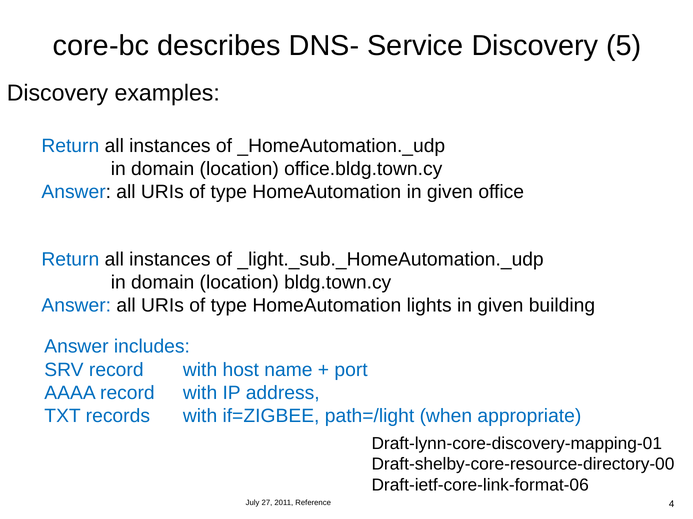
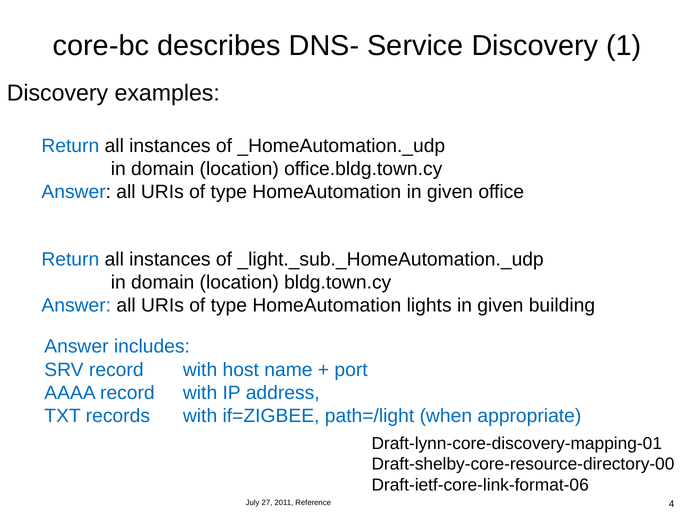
5: 5 -> 1 (624, 46)
